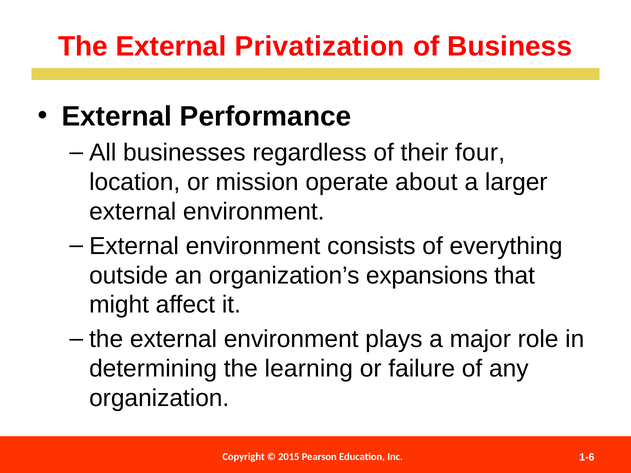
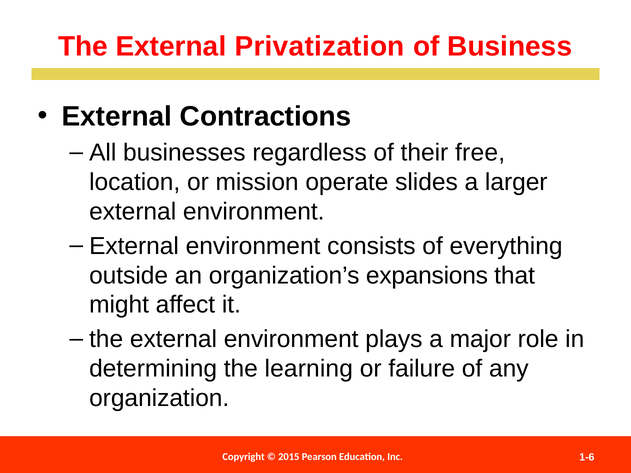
Performance: Performance -> Contractions (266, 117)
four: four -> free (480, 153)
about: about -> slides (426, 182)
